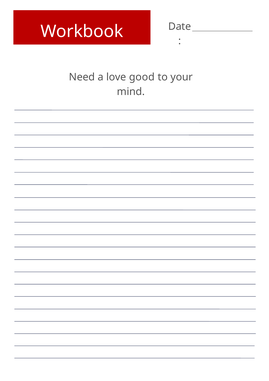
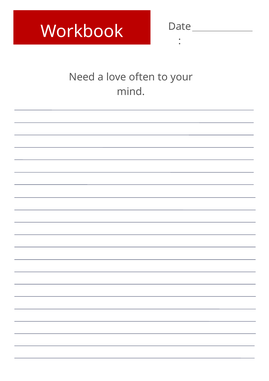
good: good -> often (142, 77)
